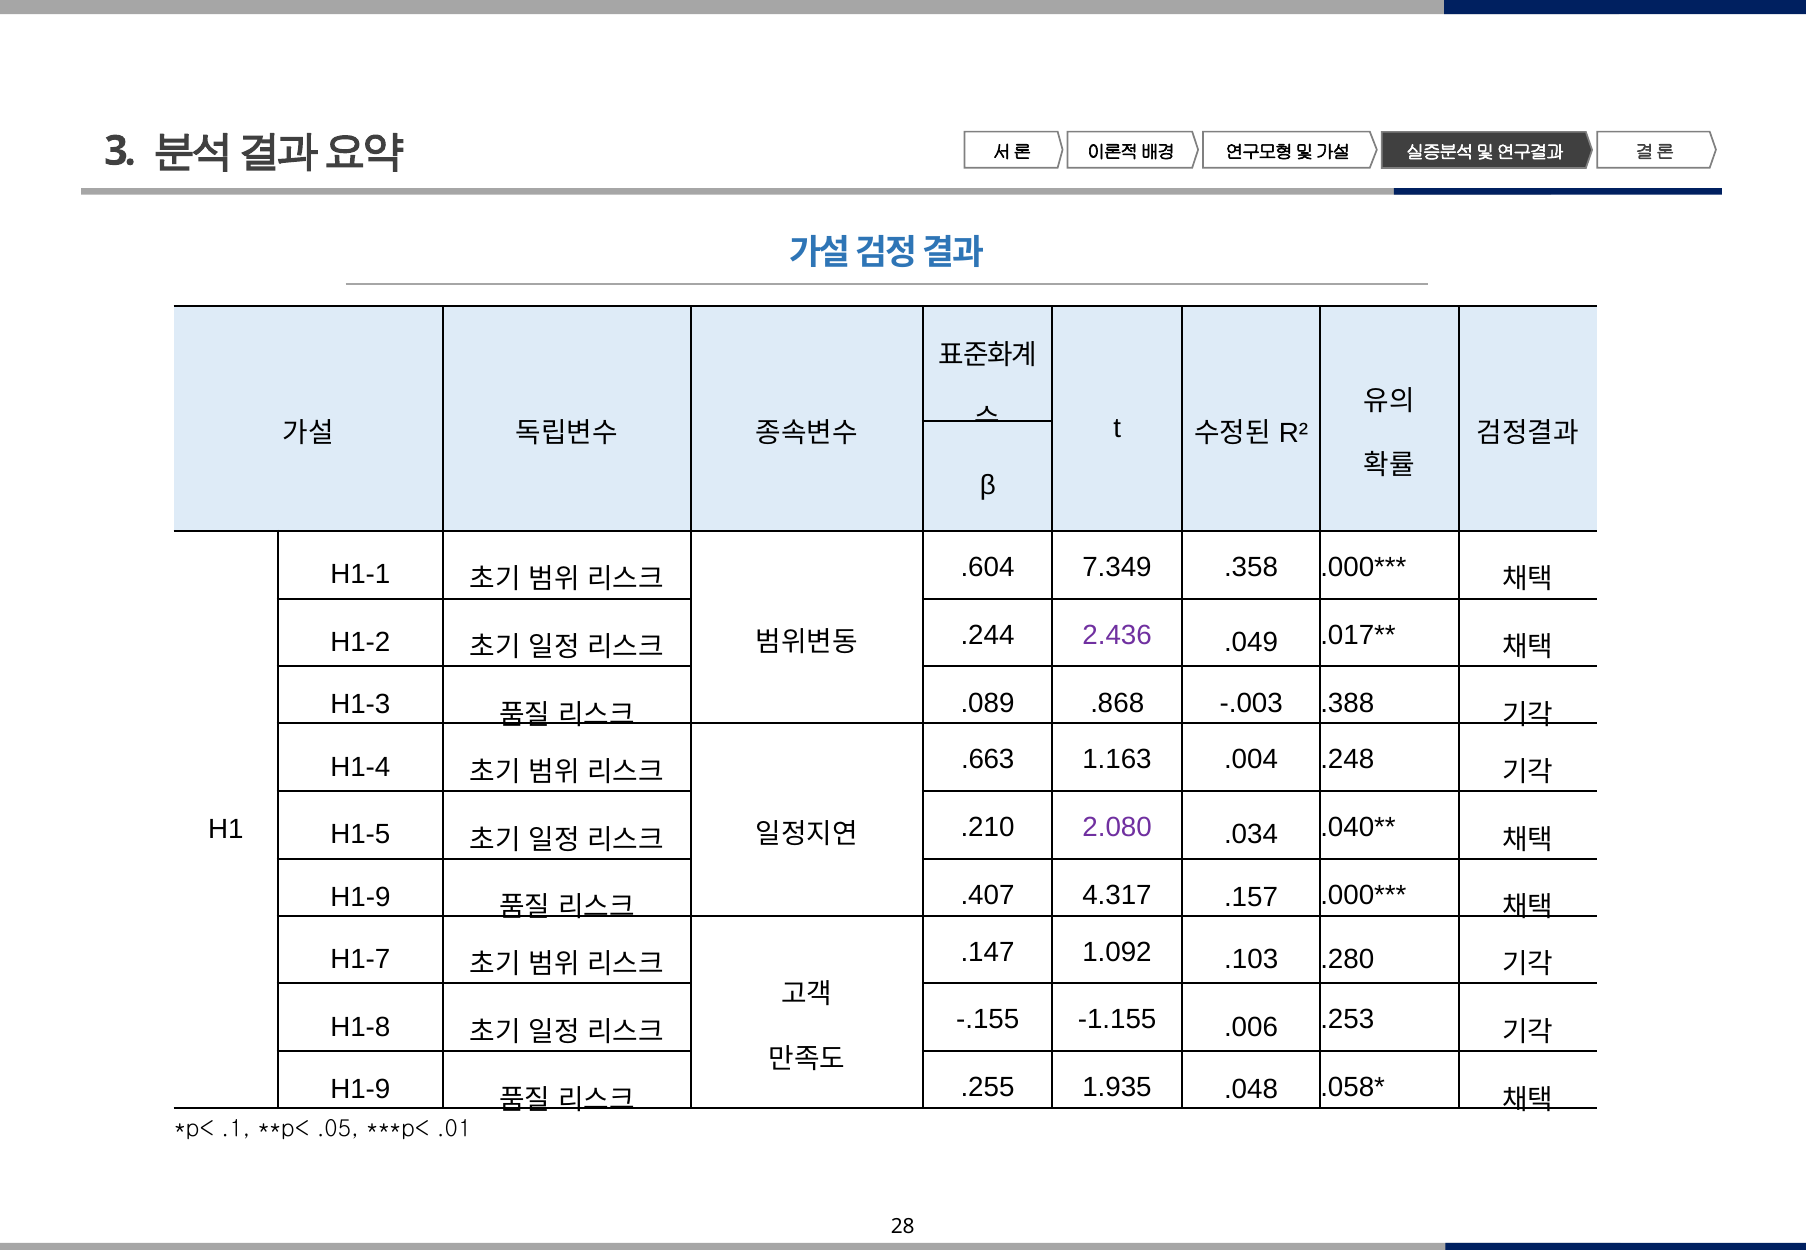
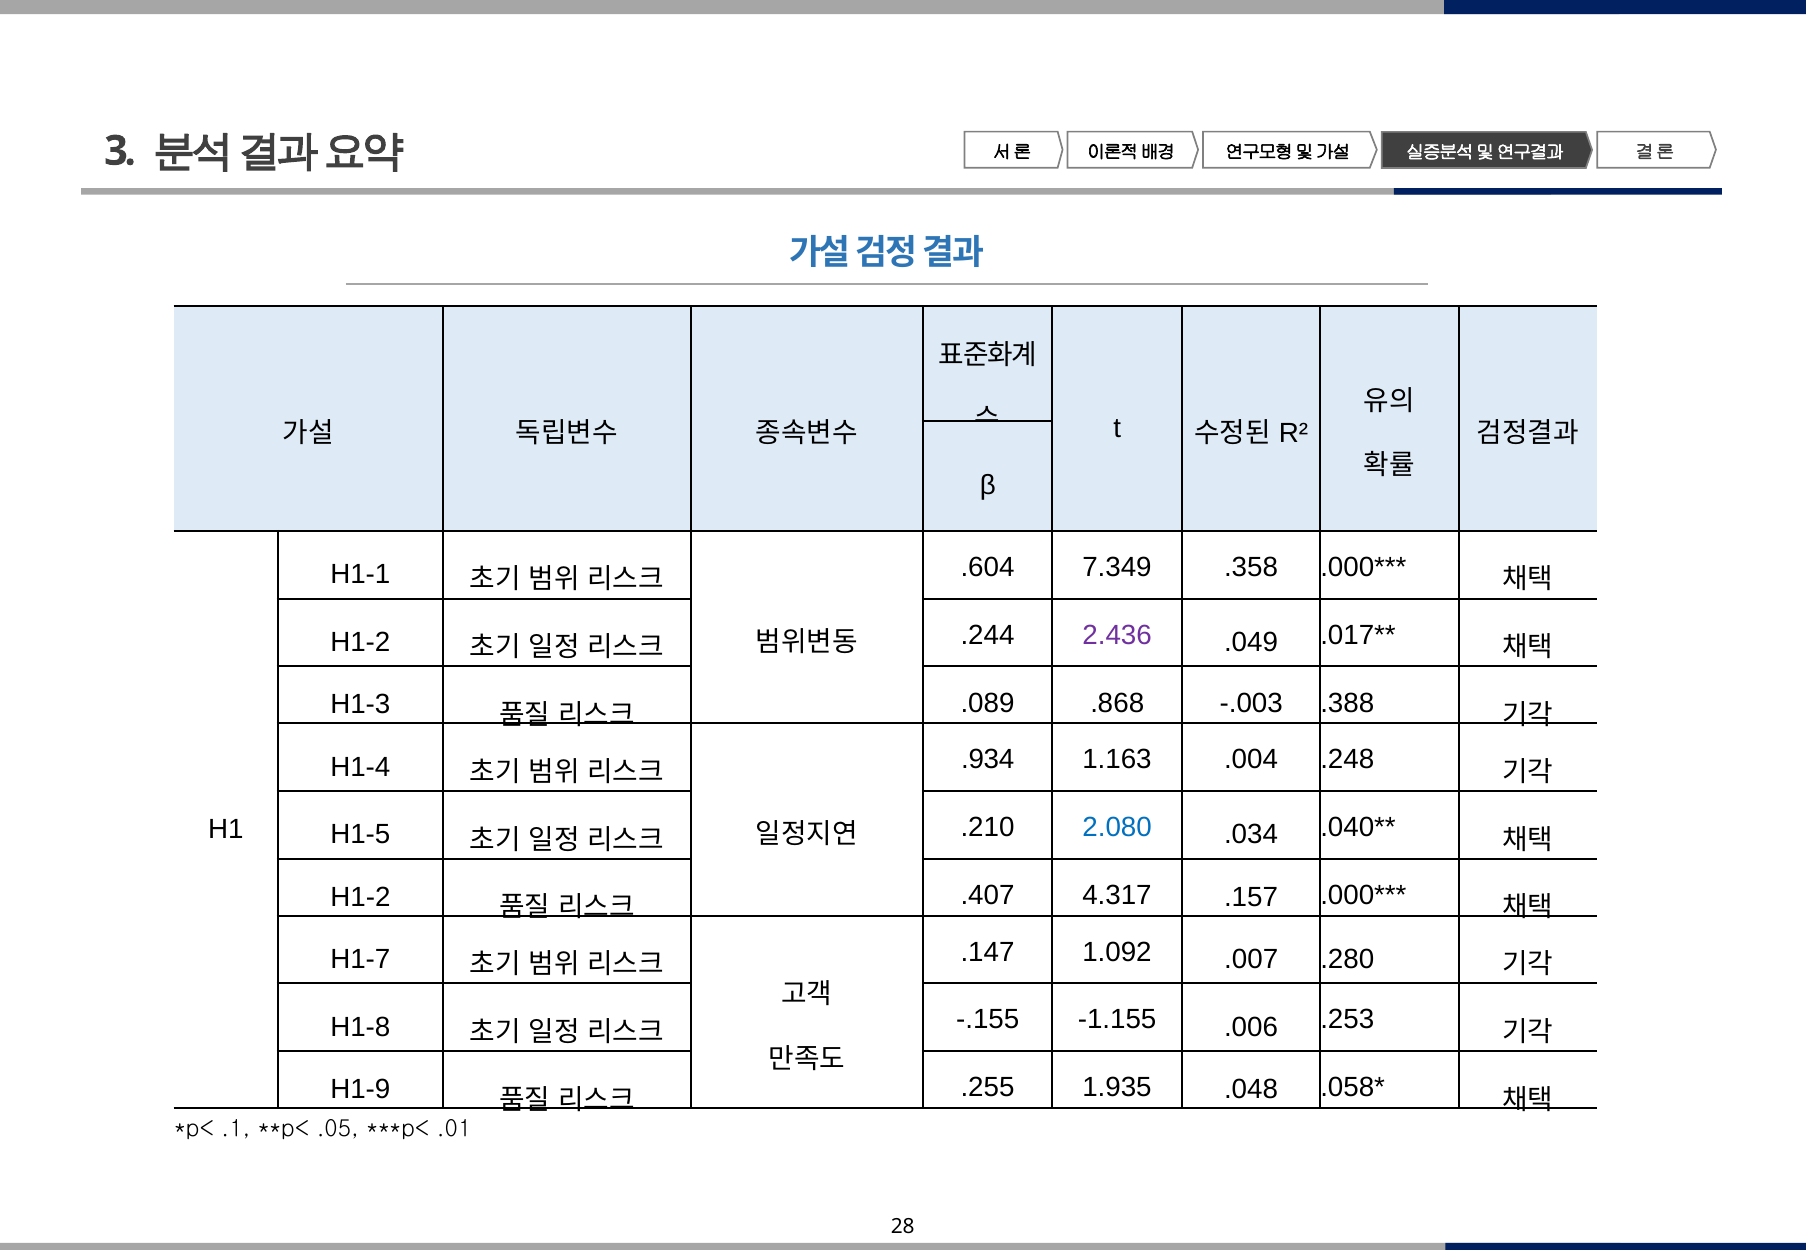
.663: .663 -> .934 (988, 760)
2.080 colour: purple -> blue (1117, 828)
H1-9: H1-9 -> H1-2 (360, 897)
.103: .103 -> .007 (1251, 960)
